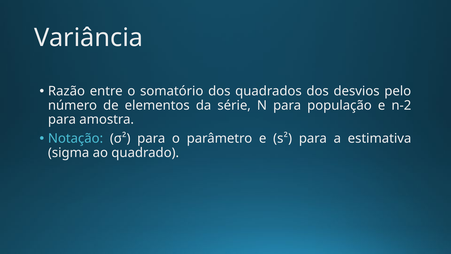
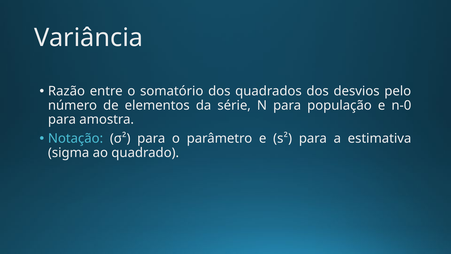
n-2: n-2 -> n-0 (401, 105)
